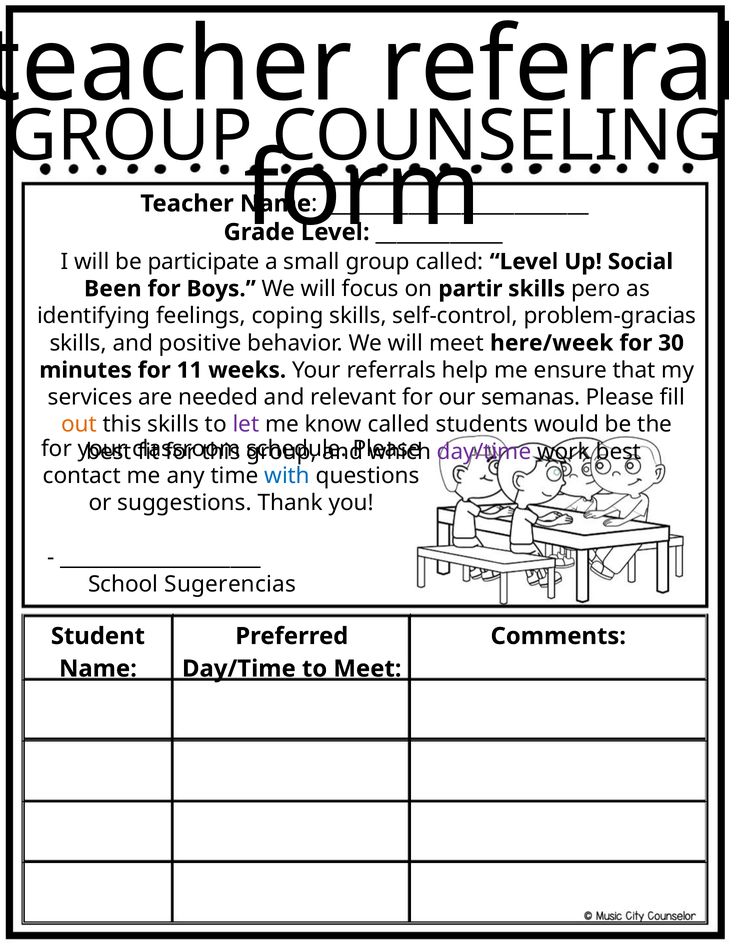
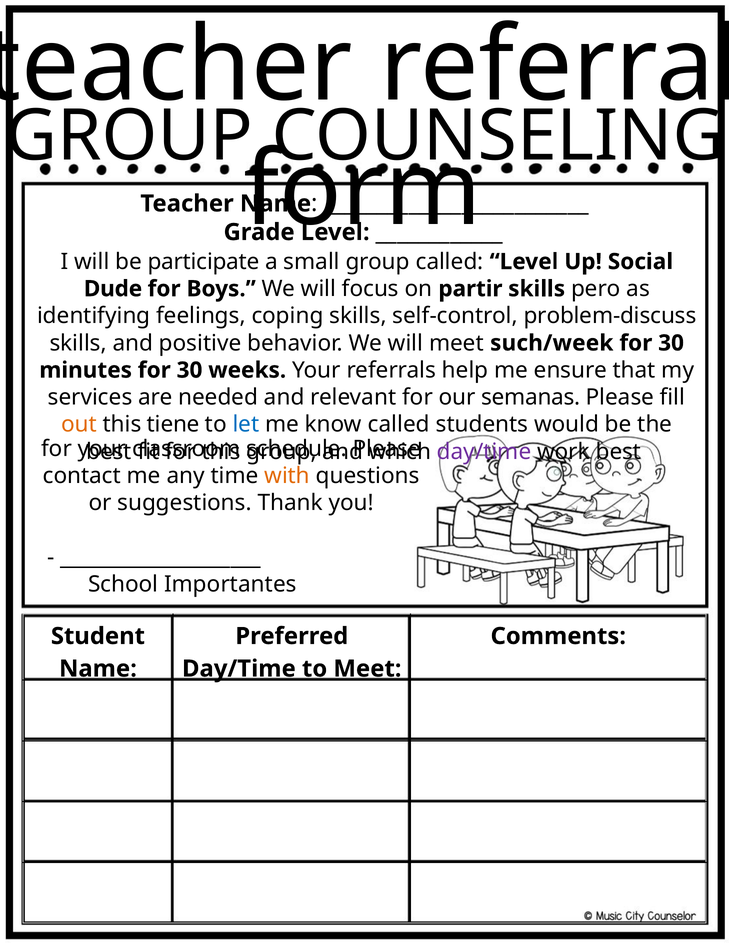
Been: Been -> Dude (113, 289)
problem-gracias: problem-gracias -> problem-discuss (610, 316)
here/week: here/week -> such/week (552, 343)
minutes for 11: 11 -> 30 (190, 370)
this skills: skills -> tiene (173, 425)
let colour: purple -> blue (246, 425)
with colour: blue -> orange (287, 476)
Sugerencias: Sugerencias -> Importantes (230, 585)
